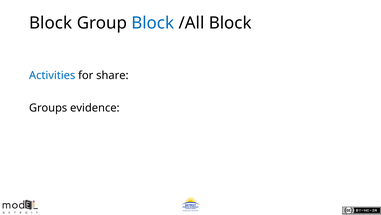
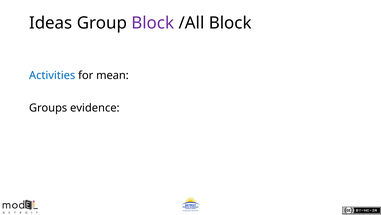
Block: Block -> Ideas (51, 23)
Block colour: blue -> purple (153, 23)
share: share -> mean (112, 75)
